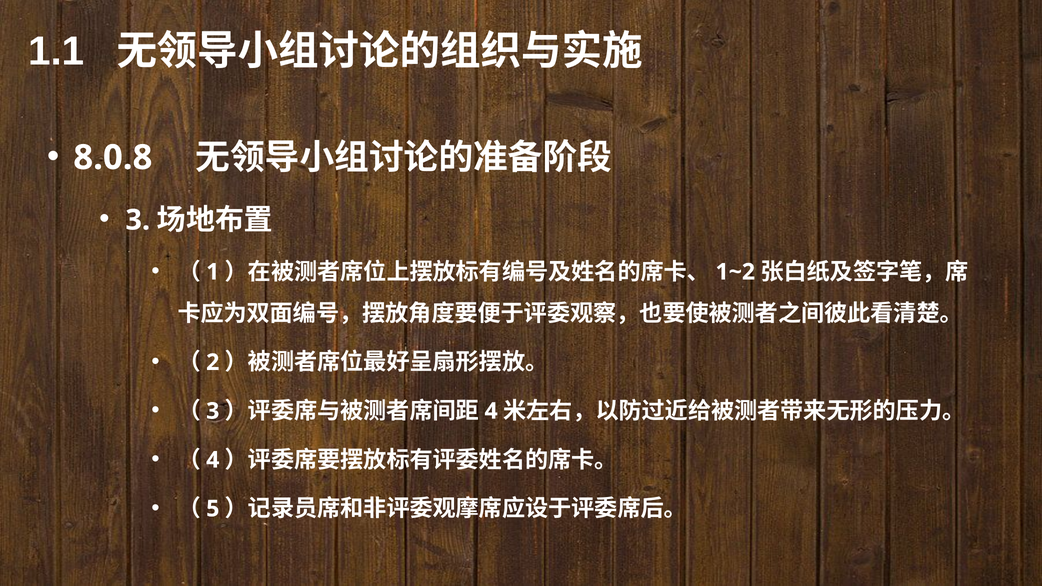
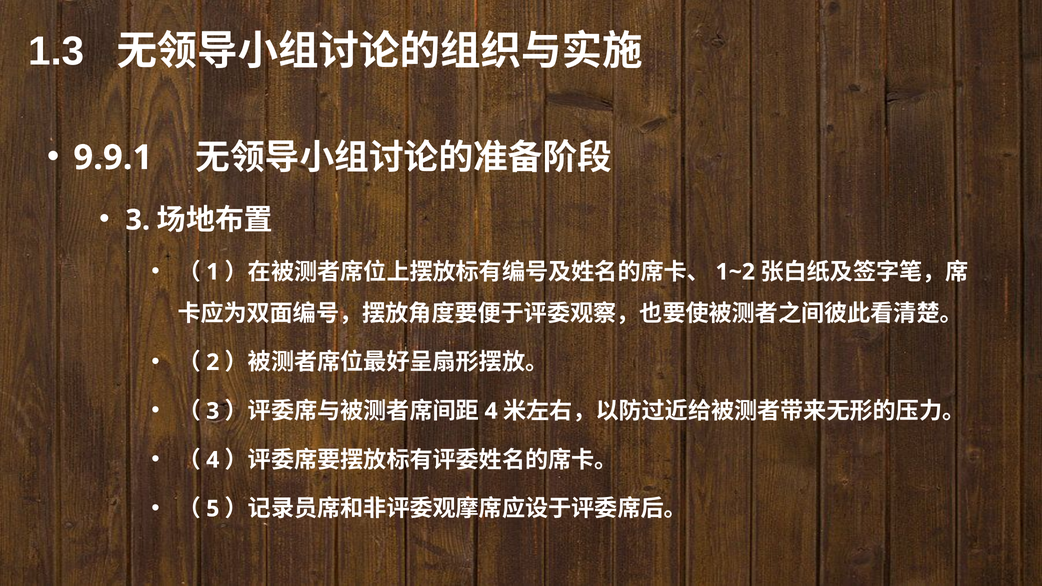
1.1: 1.1 -> 1.3 (56, 51)
8.0.8: 8.0.8 -> 9.9.1 (113, 158)
